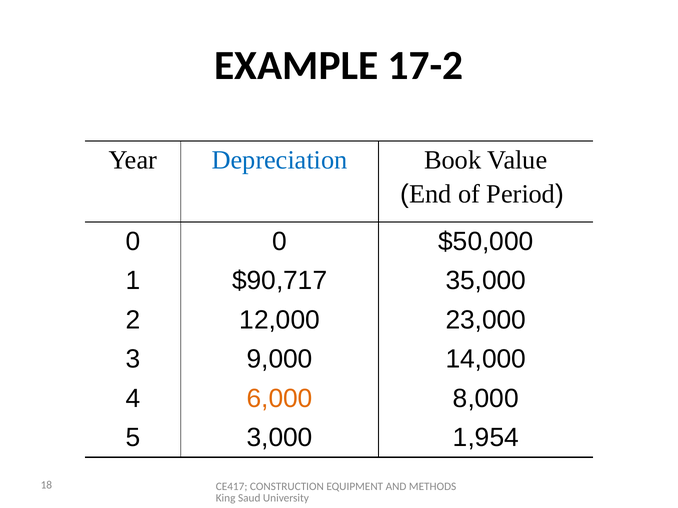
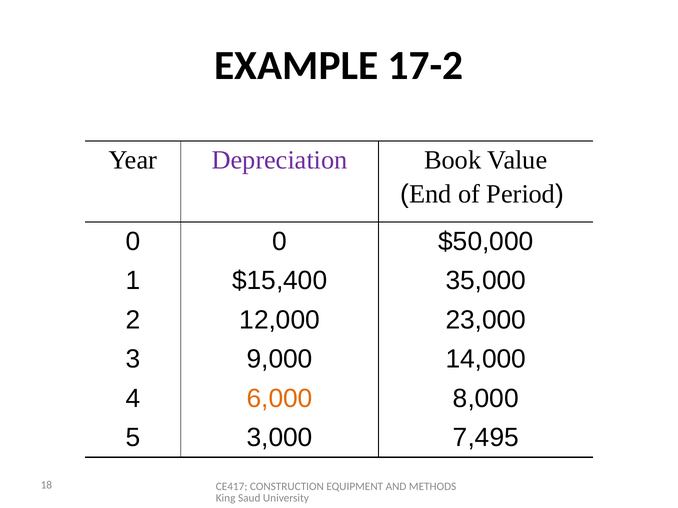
Depreciation colour: blue -> purple (280, 160)
$90,717: $90,717 -> $15,400 (280, 281)
1,954: 1,954 -> 7,495 (486, 438)
